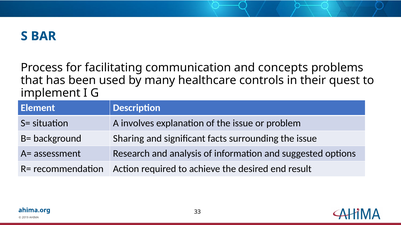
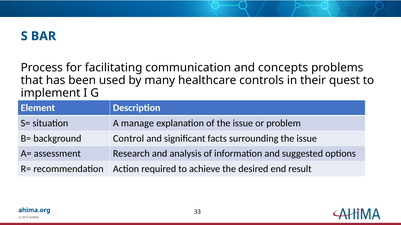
involves: involves -> manage (137, 124)
Sharing: Sharing -> Control (129, 139)
